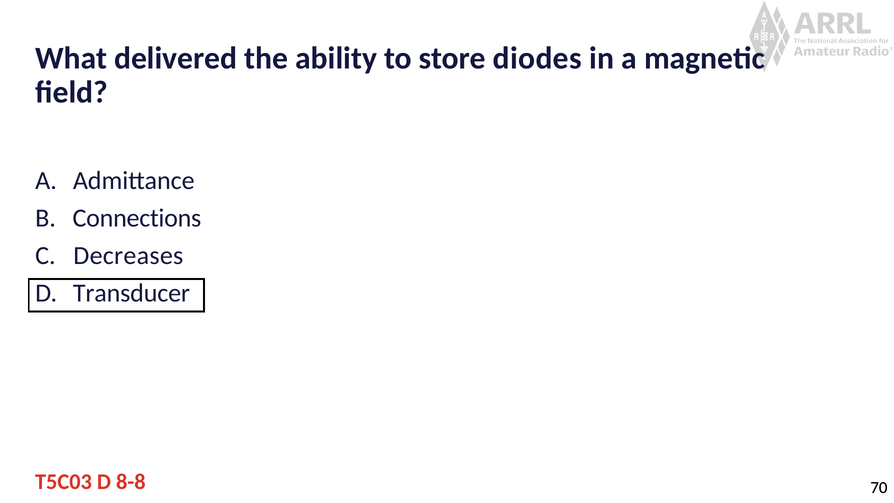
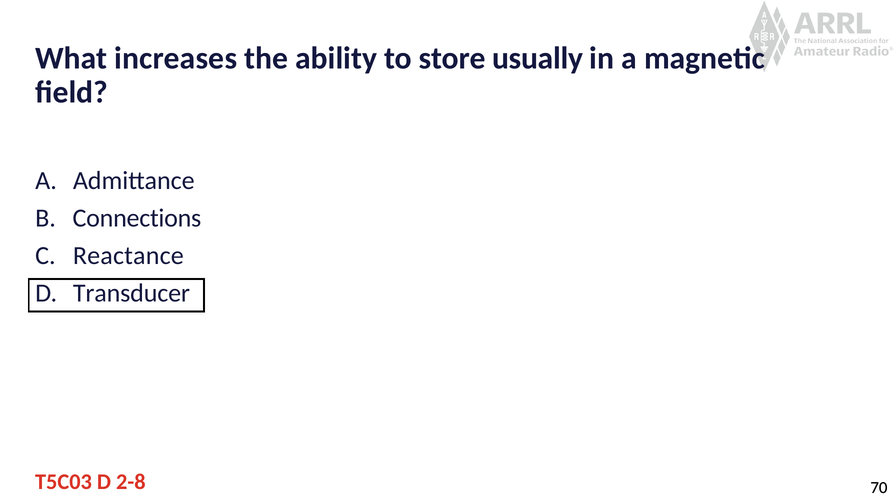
delivered: delivered -> increases (176, 58)
diodes: diodes -> usually (538, 58)
Decreases: Decreases -> Reactance (128, 256)
8-8: 8-8 -> 2-8 (131, 482)
